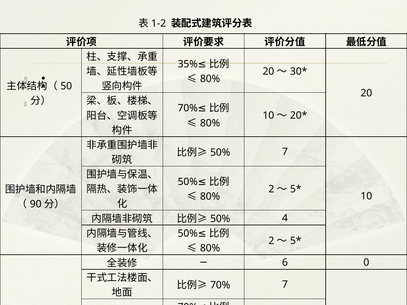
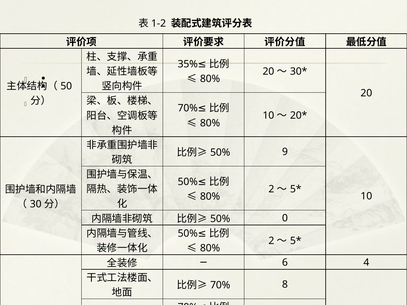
7: 7 -> 9 (285, 152)
90: 90 -> 30 (36, 204)
4: 4 -> 0 (285, 218)
6 0: 0 -> 4 (366, 263)
7: 7 -> 8 (285, 285)
